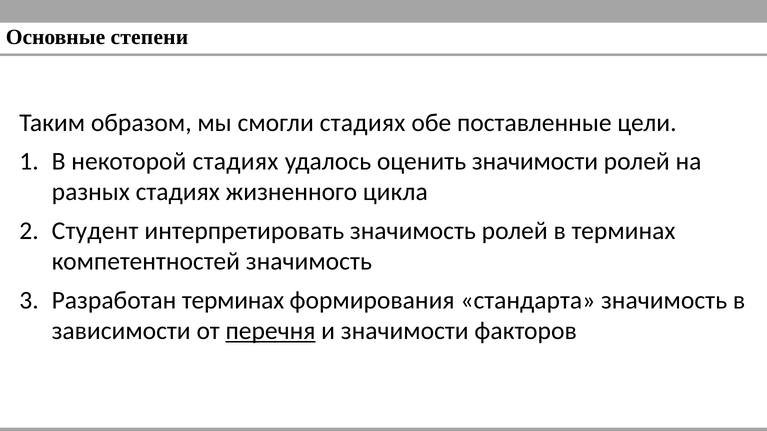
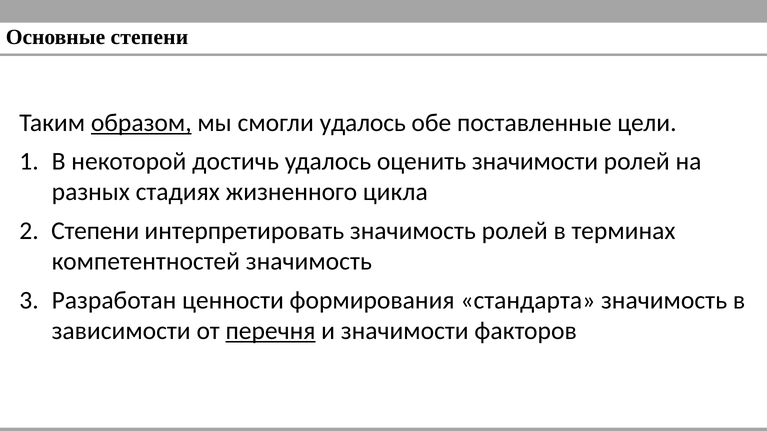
образом underline: none -> present (141, 123)
смогли стадиях: стадиях -> удалось (363, 123)
некоторой стадиях: стадиях -> достичь (236, 162)
Студент: Студент -> Степени (95, 231)
Разработан терминах: терминах -> ценности (233, 300)
